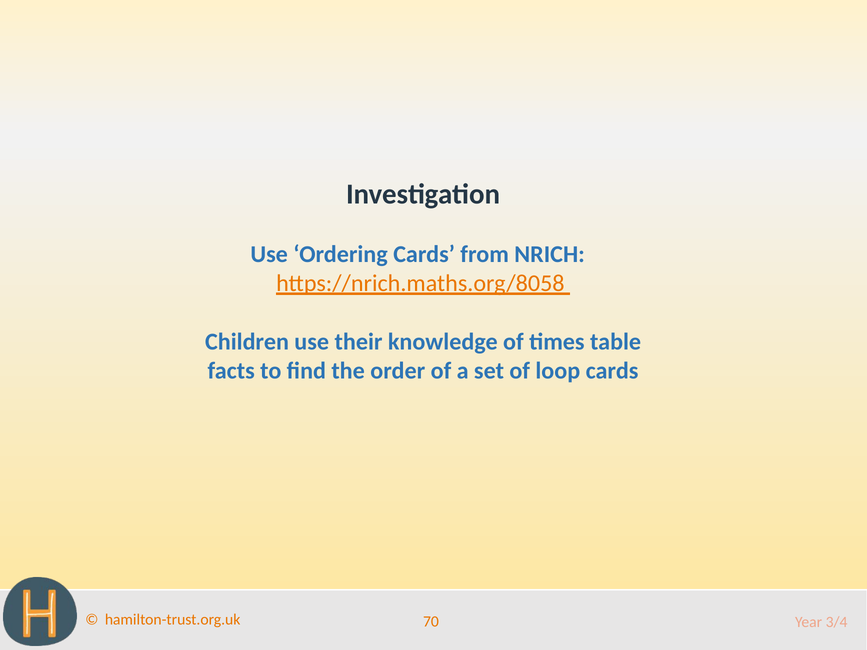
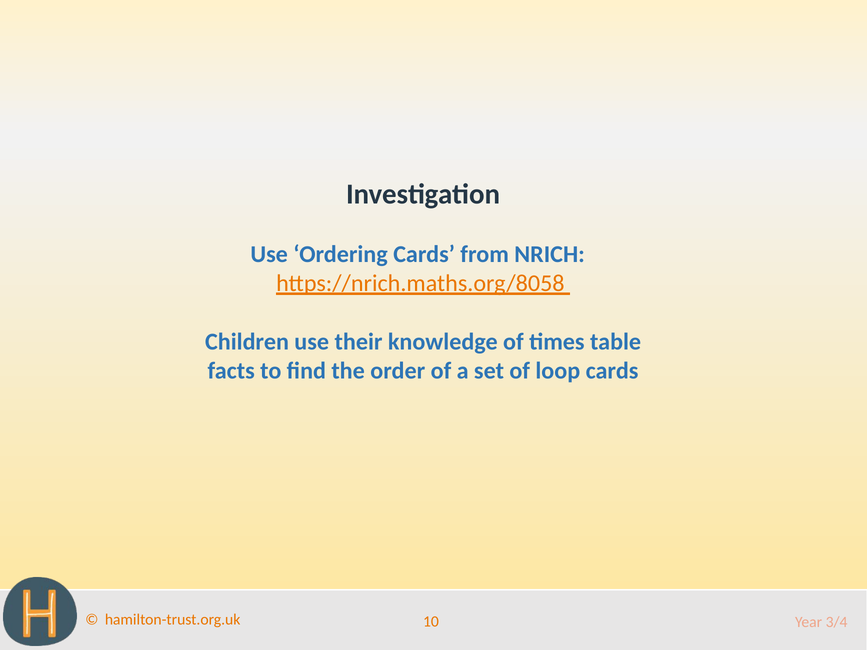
70: 70 -> 10 (431, 622)
